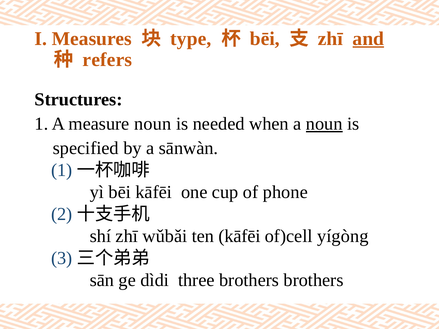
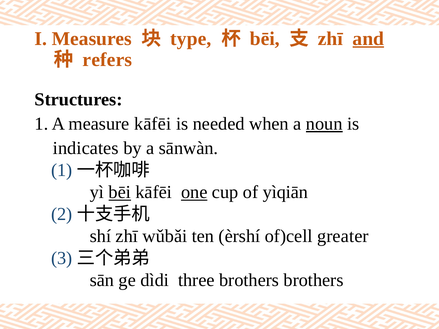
measure noun: noun -> kāfēi (153, 124)
specified: specified -> indicates (86, 148)
bēi underline: none -> present (120, 192)
one underline: none -> present (194, 192)
phone: phone -> yìqiān (285, 192)
ten kāfēi: kāfēi -> èrshí (239, 236)
yígòng: yígòng -> greater (343, 236)
